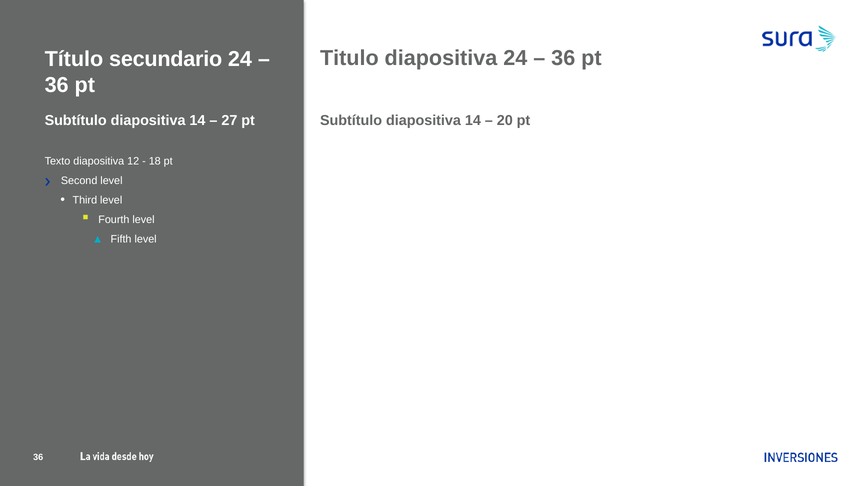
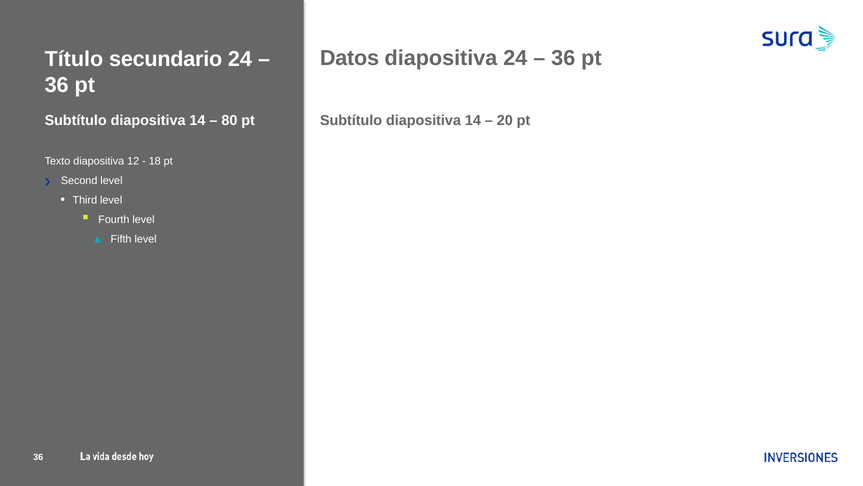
Titulo: Titulo -> Datos (349, 58)
27: 27 -> 80 (229, 121)
